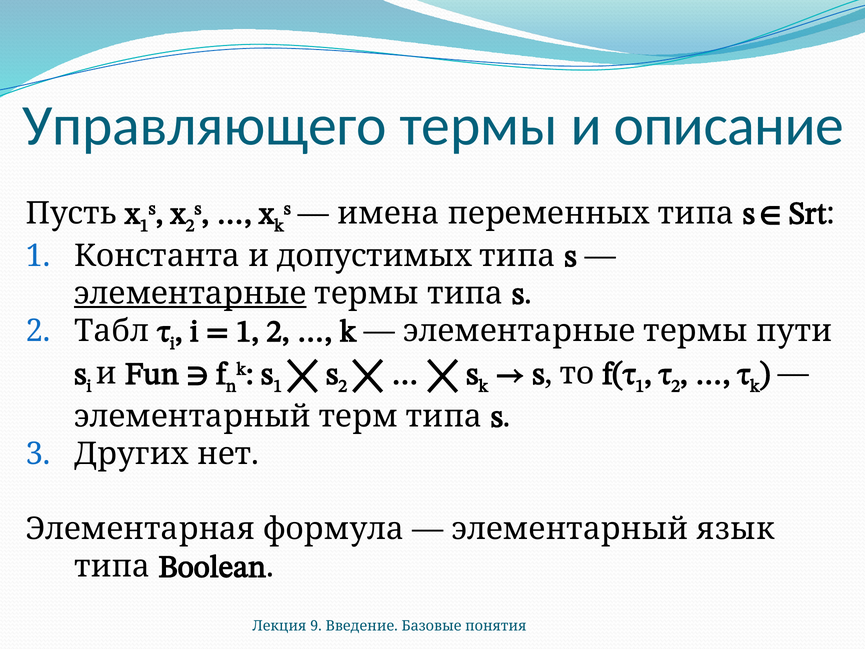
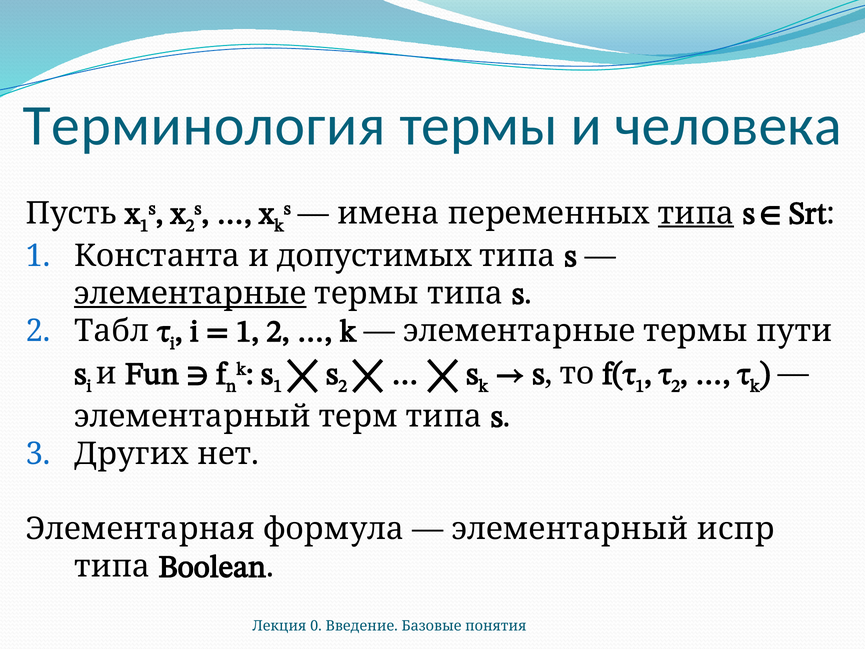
Управляющего: Управляющего -> Терминология (204, 126)
описание: описание -> человека (728, 126)
типа underline: none -> present (696, 213)
язык: язык -> испр (736, 529)
9: 9 -> 0 (316, 626)
